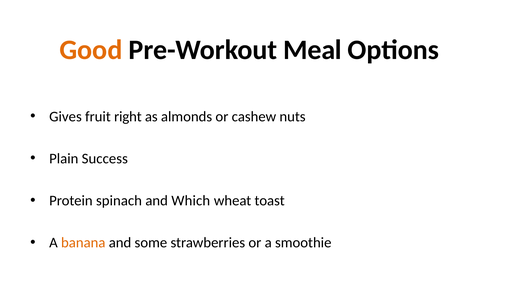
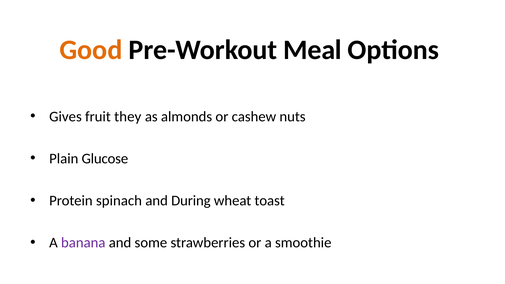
right: right -> they (128, 117)
Success: Success -> Glucose (105, 159)
Which: Which -> During (191, 201)
banana colour: orange -> purple (83, 243)
